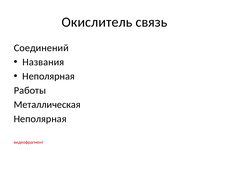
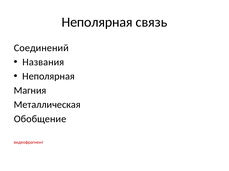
Окислитель: Окислитель -> Неполярная (97, 22)
Работы: Работы -> Магния (30, 91)
Неполярная: Неполярная -> Обобщение (40, 119)
